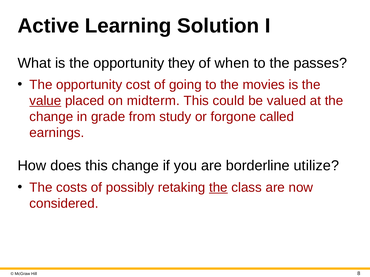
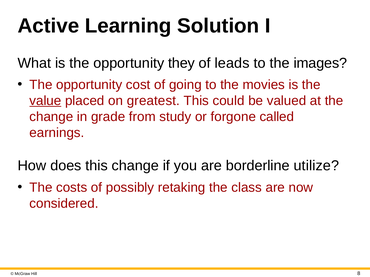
when: when -> leads (232, 63)
passes: passes -> images (320, 63)
midterm: midterm -> greatest (153, 101)
the underline: present -> none (218, 188)
